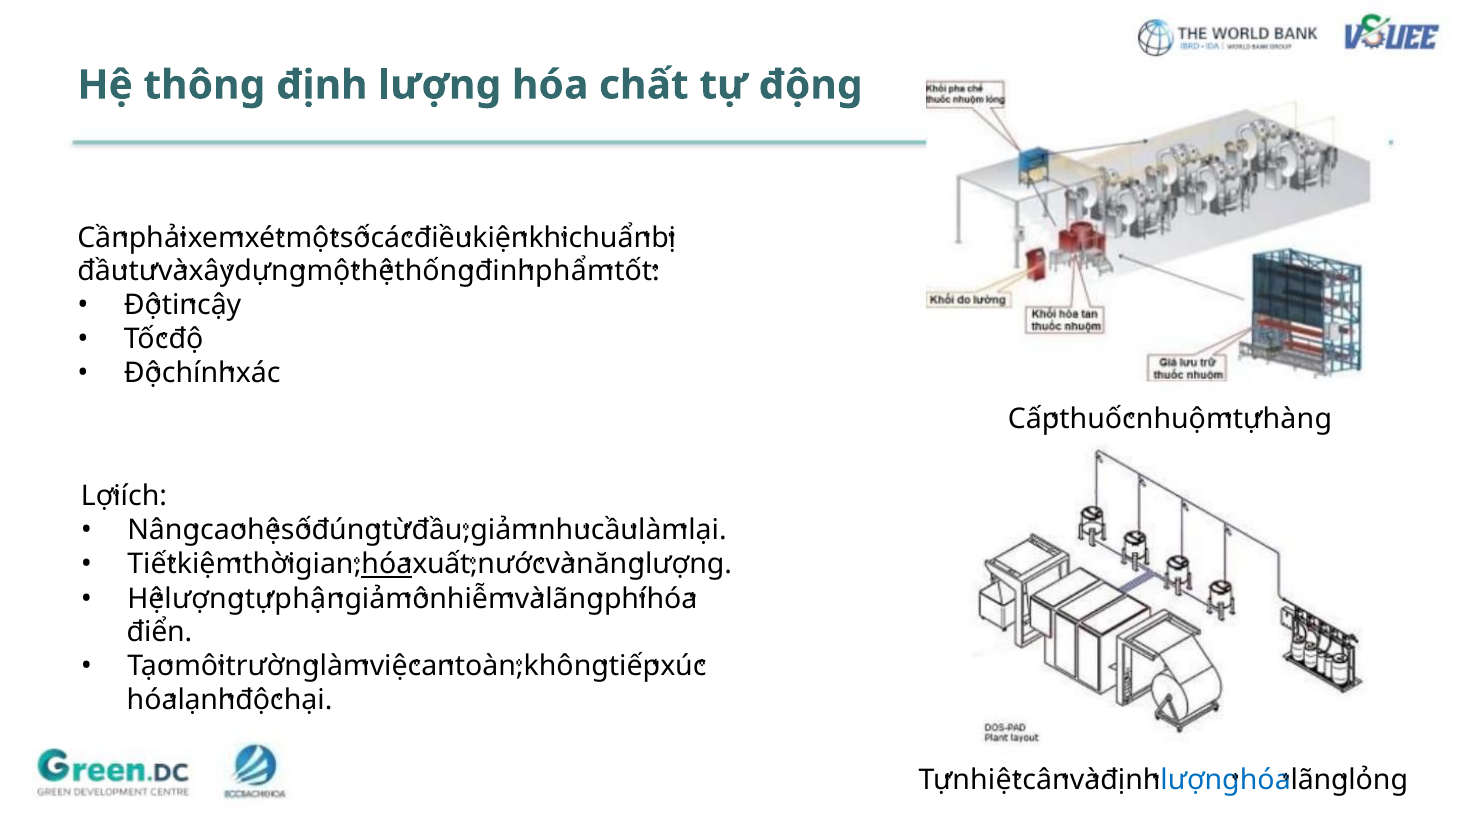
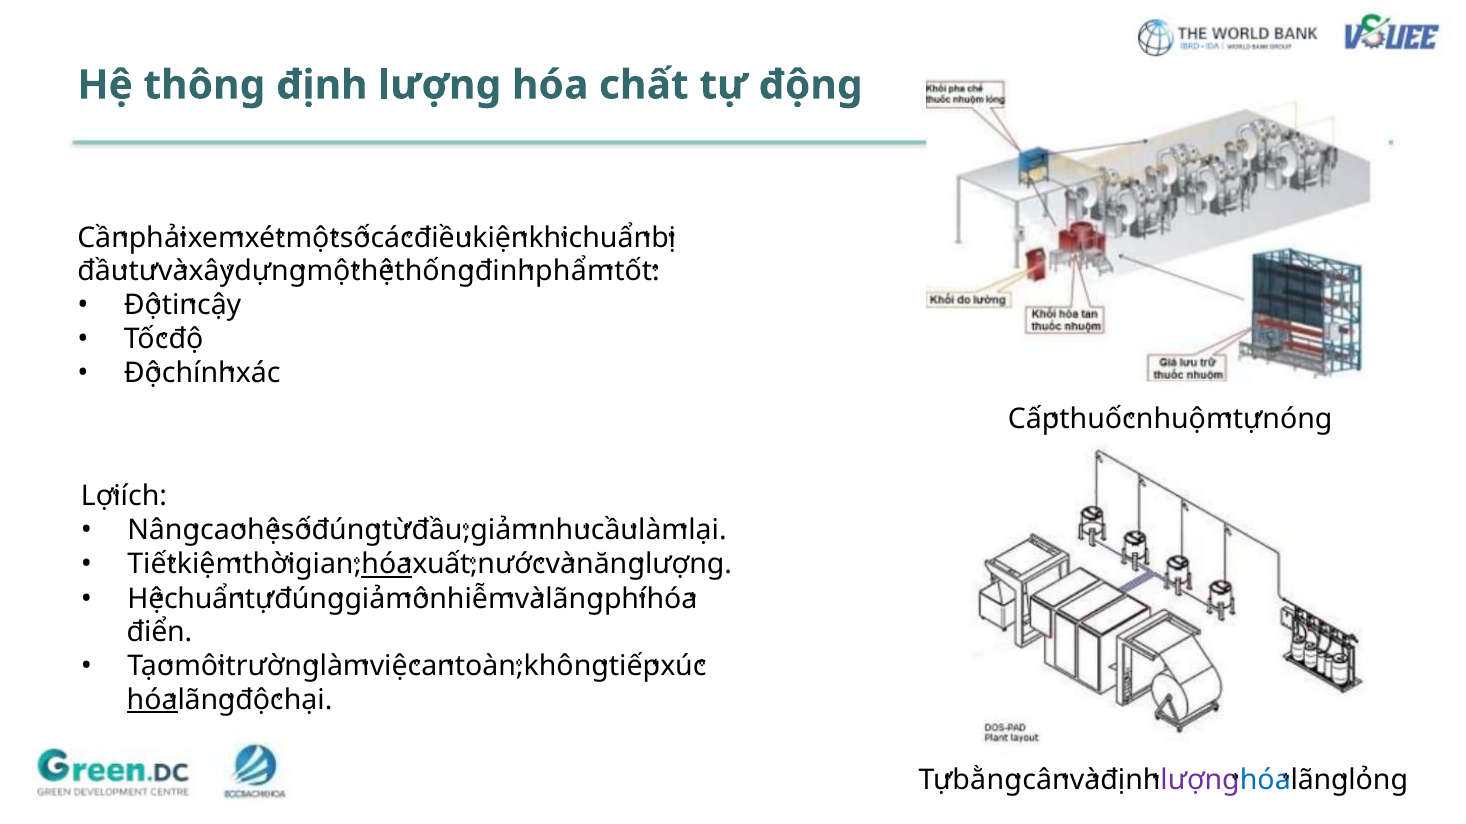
hàng: hàng -> nóng (1298, 420)
lượng: lượng -> chuẩn (205, 599)
phận: phận -> đúng (309, 599)
hóa underline: none -> present (152, 701)
lạnh: lạnh -> lãng (207, 701)
nhiệt: nhiệt -> bằng (987, 781)
lượng colour: blue -> purple (1200, 781)
